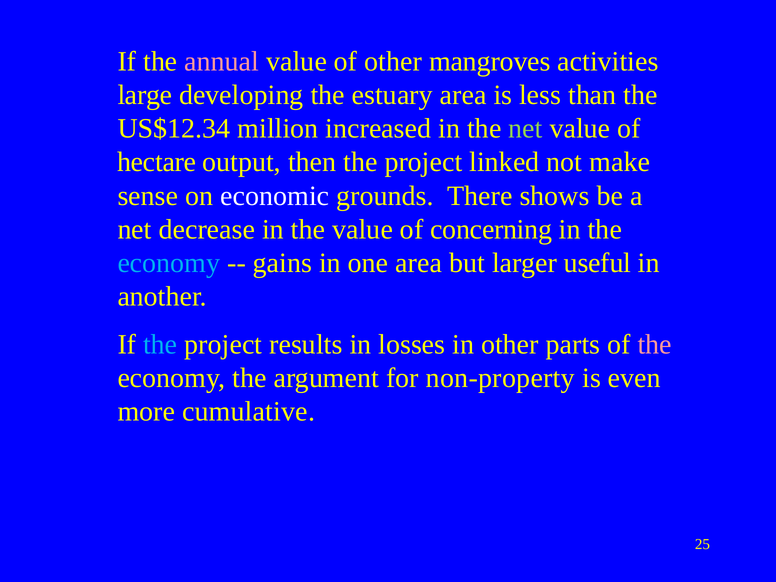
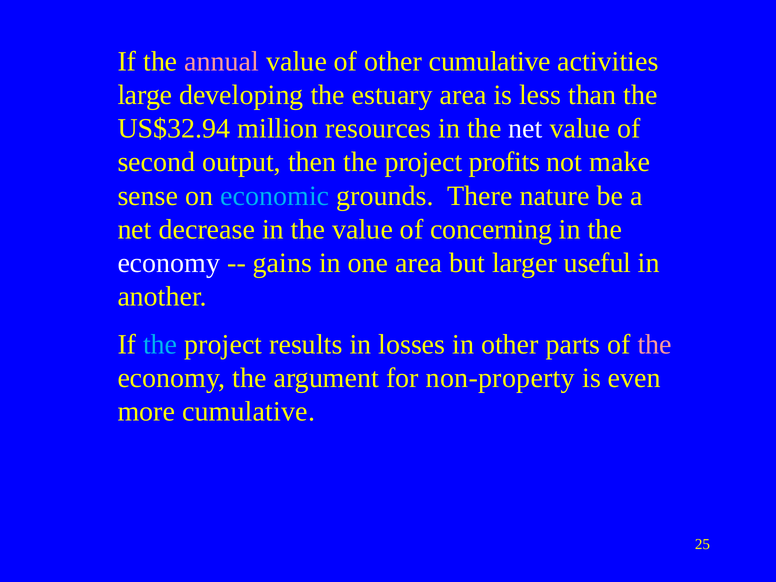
other mangroves: mangroves -> cumulative (490, 61)
US$12.34: US$12.34 -> US$32.94 (174, 129)
increased: increased -> resources (378, 129)
net colour: light green -> white (526, 129)
hectare: hectare -> second (156, 162)
linked: linked -> profits (505, 162)
economic colour: white -> light blue (275, 196)
shows: shows -> nature (555, 196)
economy colour: light blue -> white (169, 263)
